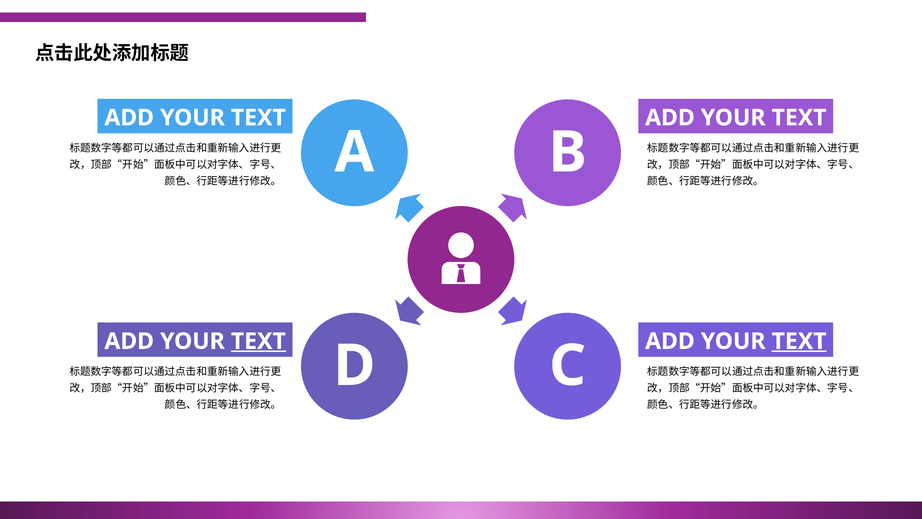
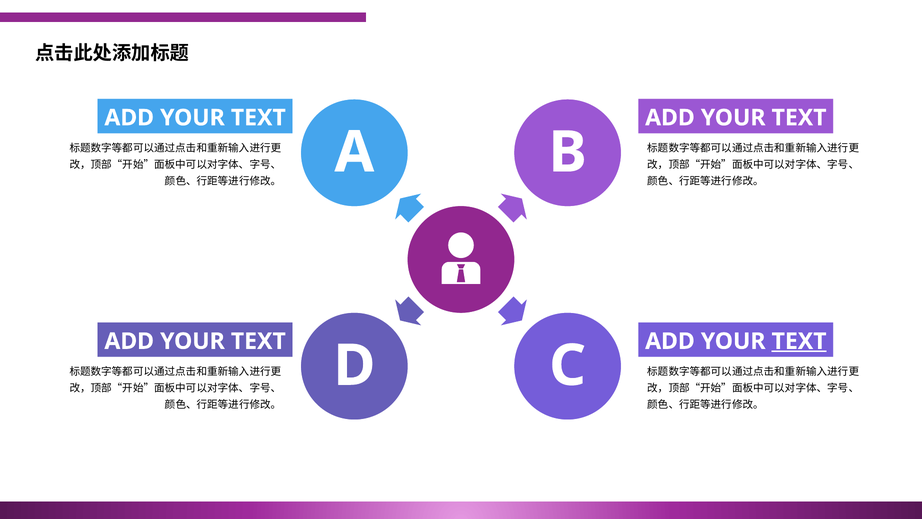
TEXT underline: present -> none (258, 341)
